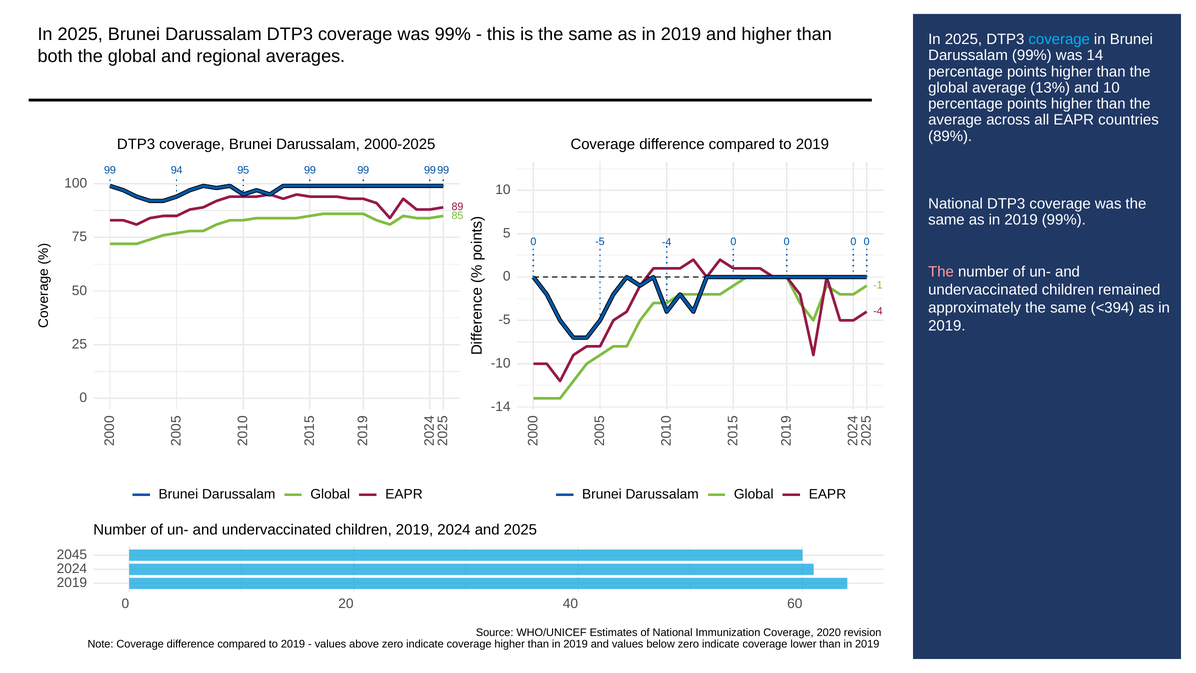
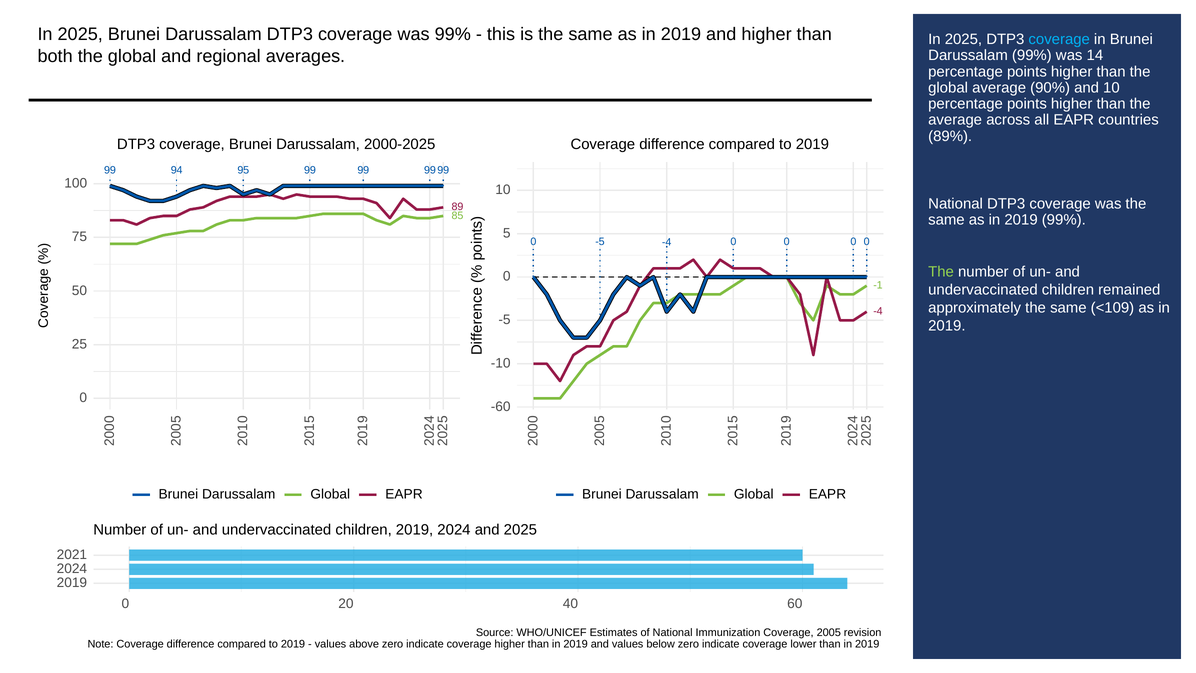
13%: 13% -> 90% (1050, 88)
The colour: pink -> light green (941, 272)
<394: <394 -> <109 (1112, 308)
-14: -14 -> -60 (501, 406)
2045: 2045 -> 2021 (72, 554)
2020: 2020 -> 2005 (829, 632)
